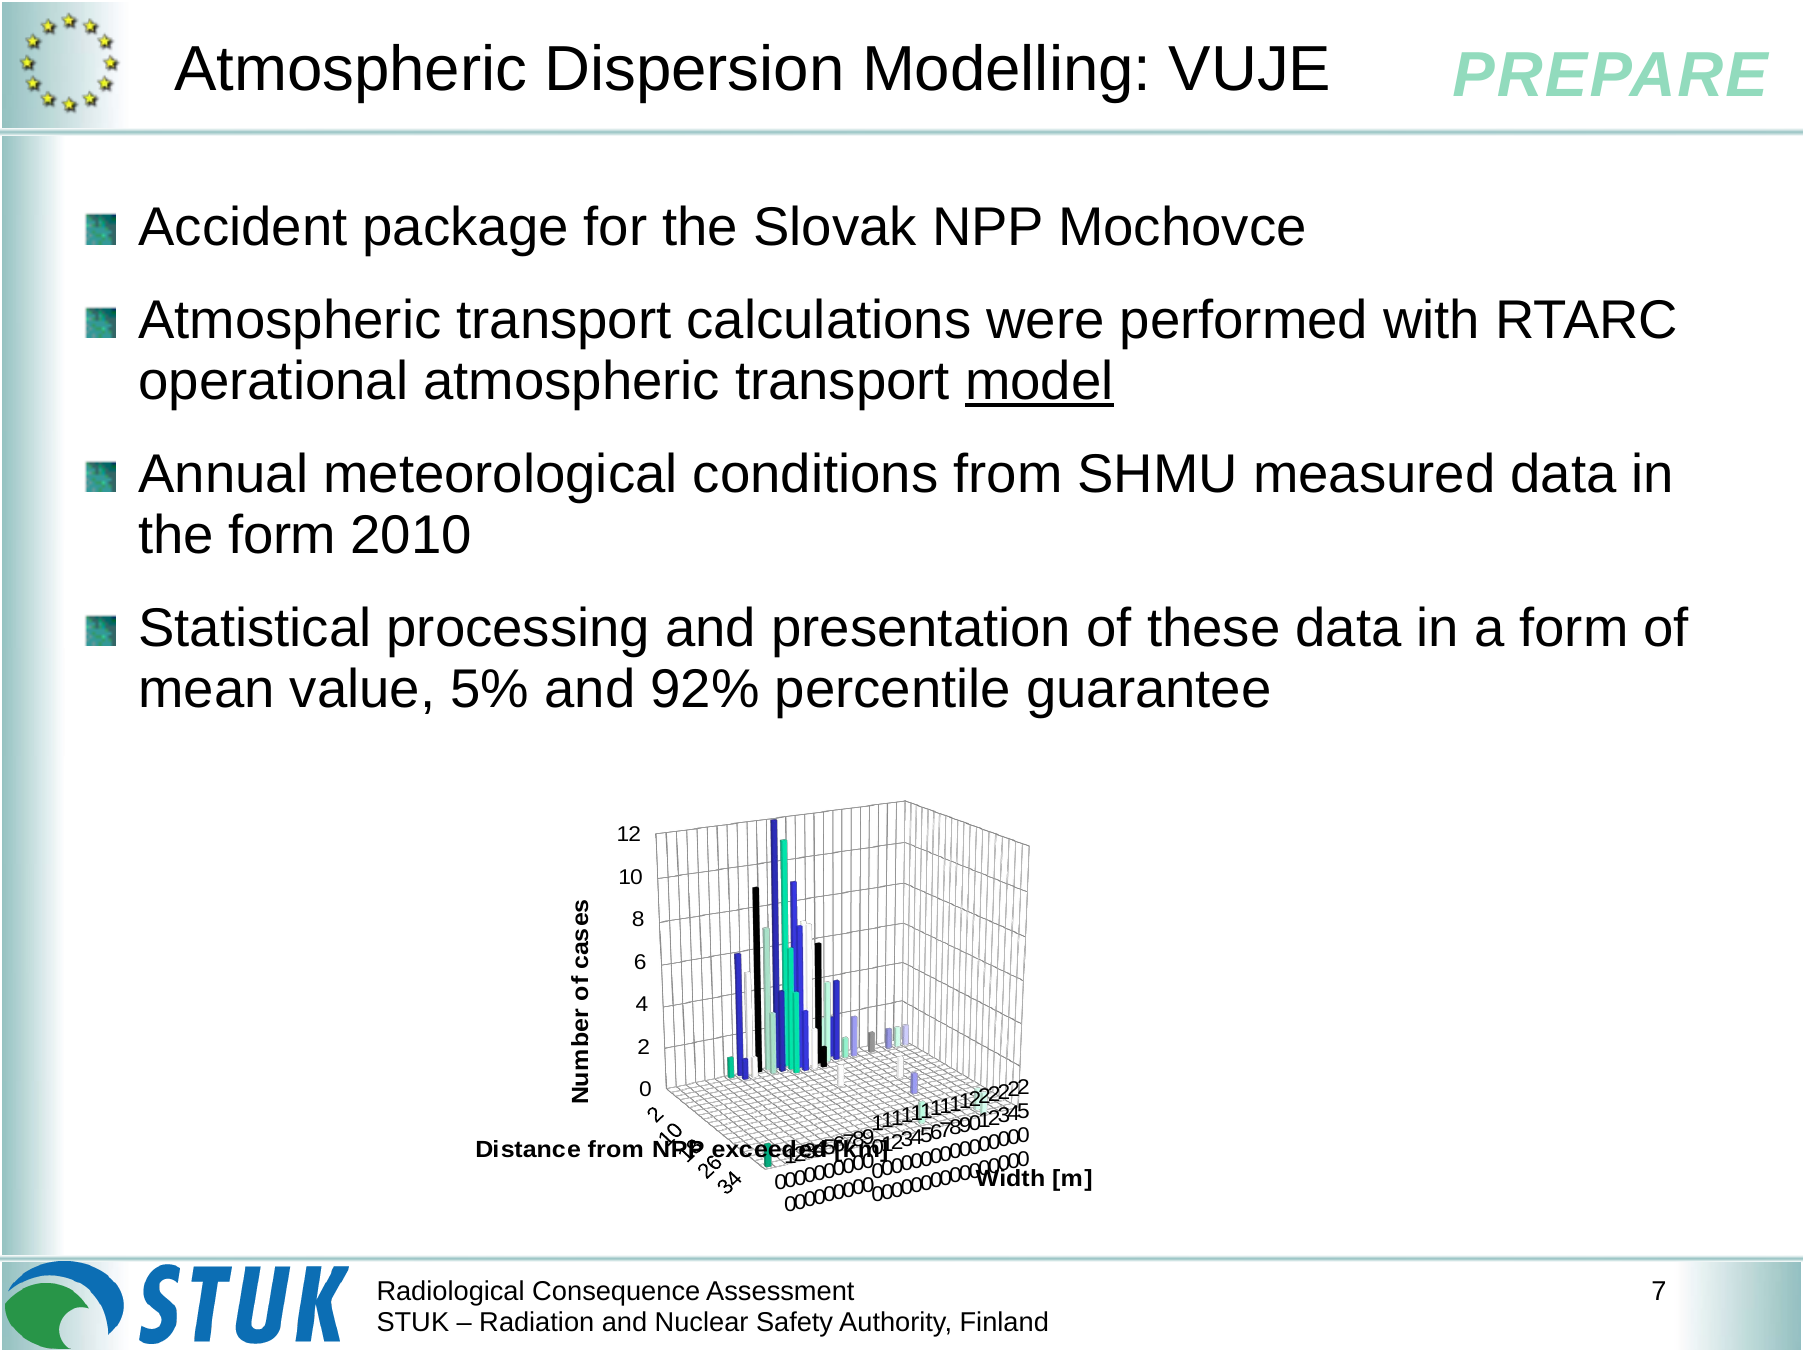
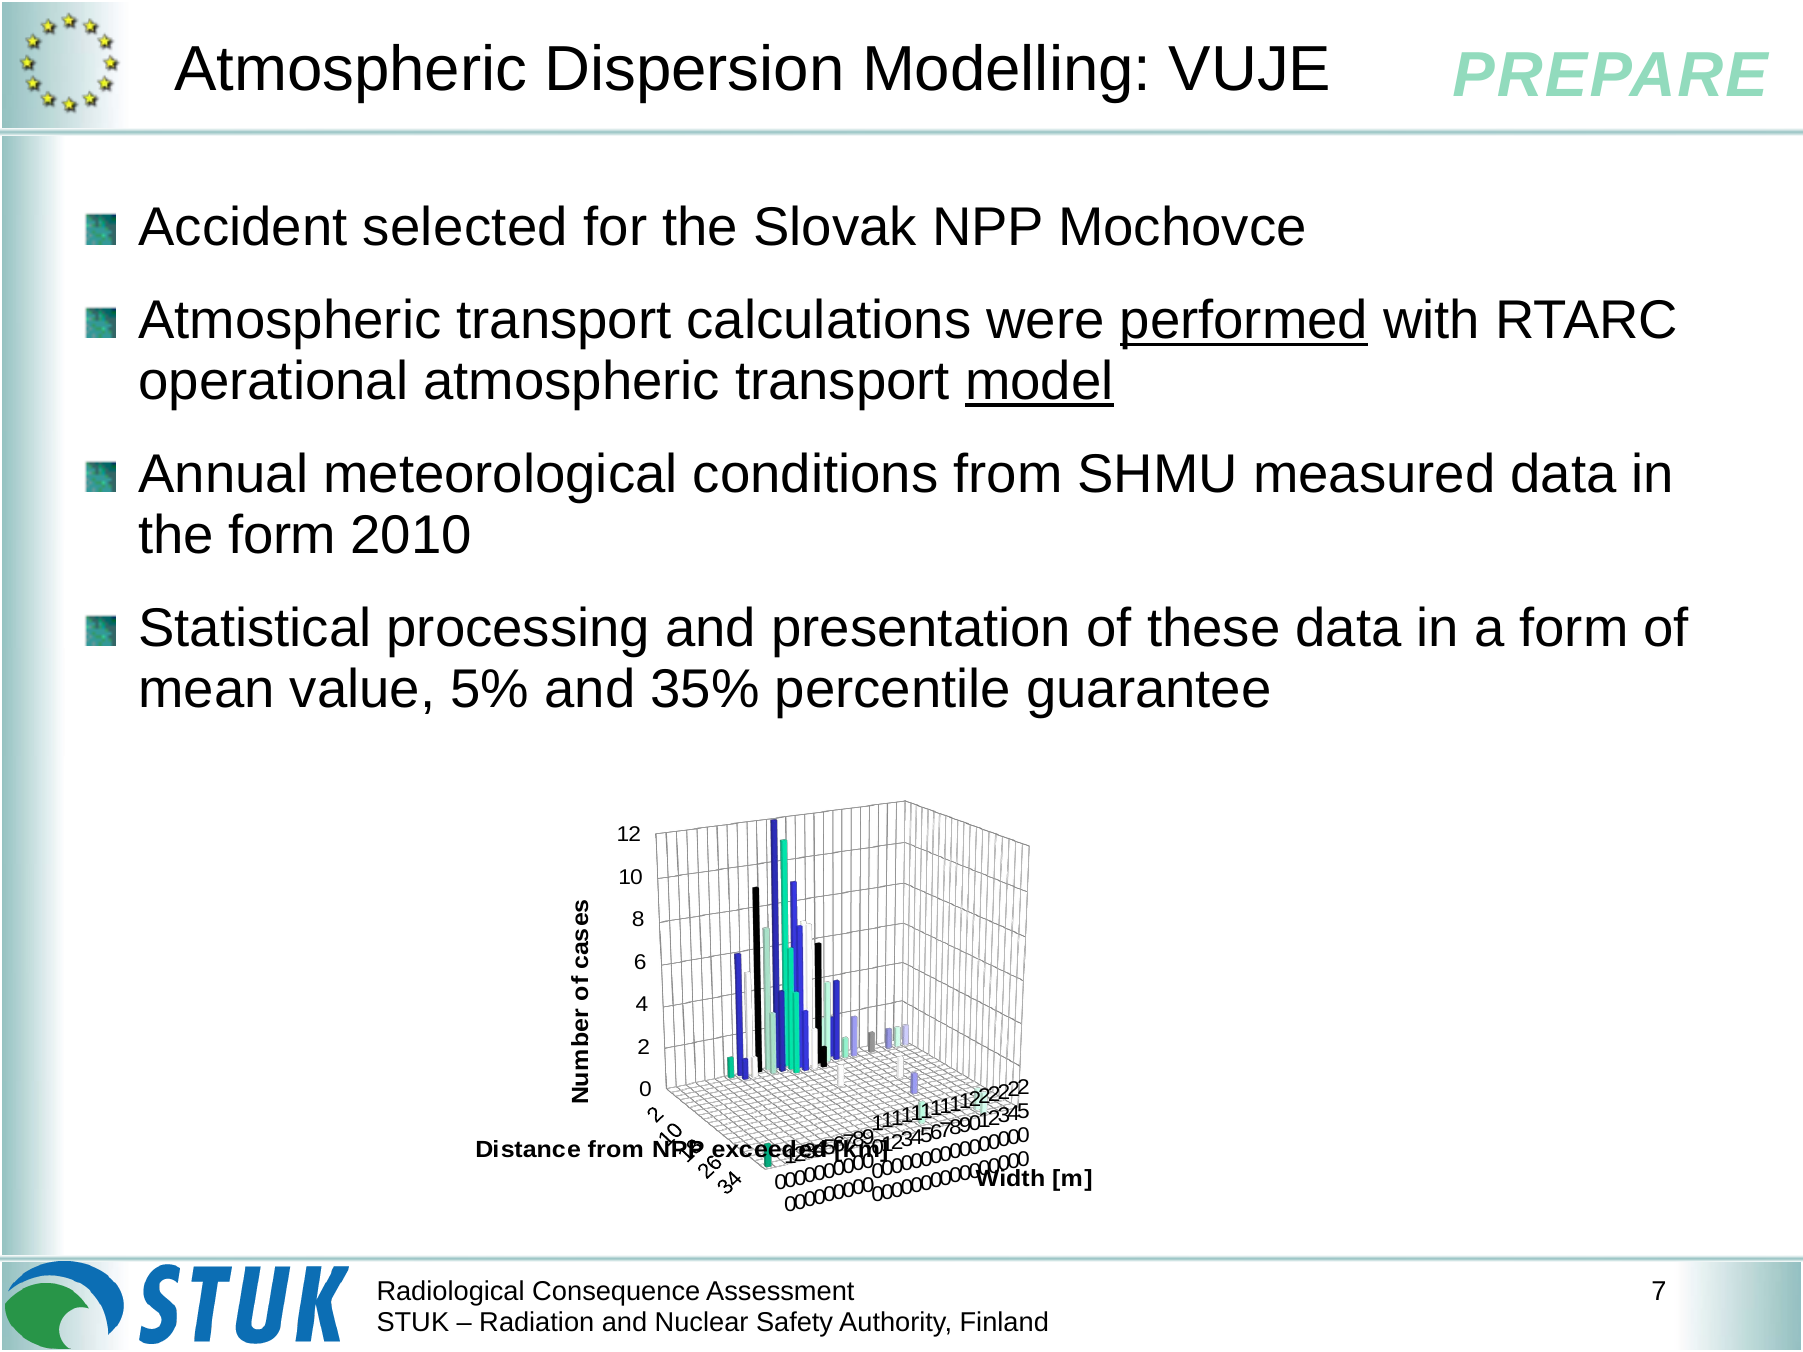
package: package -> selected (465, 228)
performed underline: none -> present (1244, 321)
92%: 92% -> 35% (705, 690)
